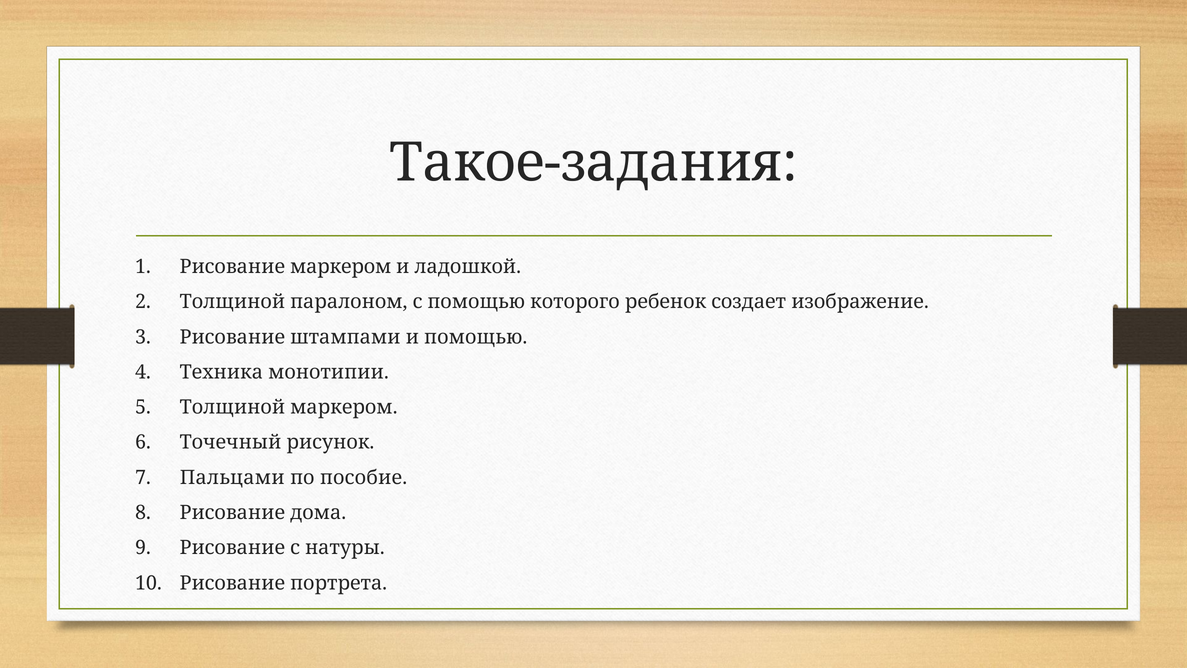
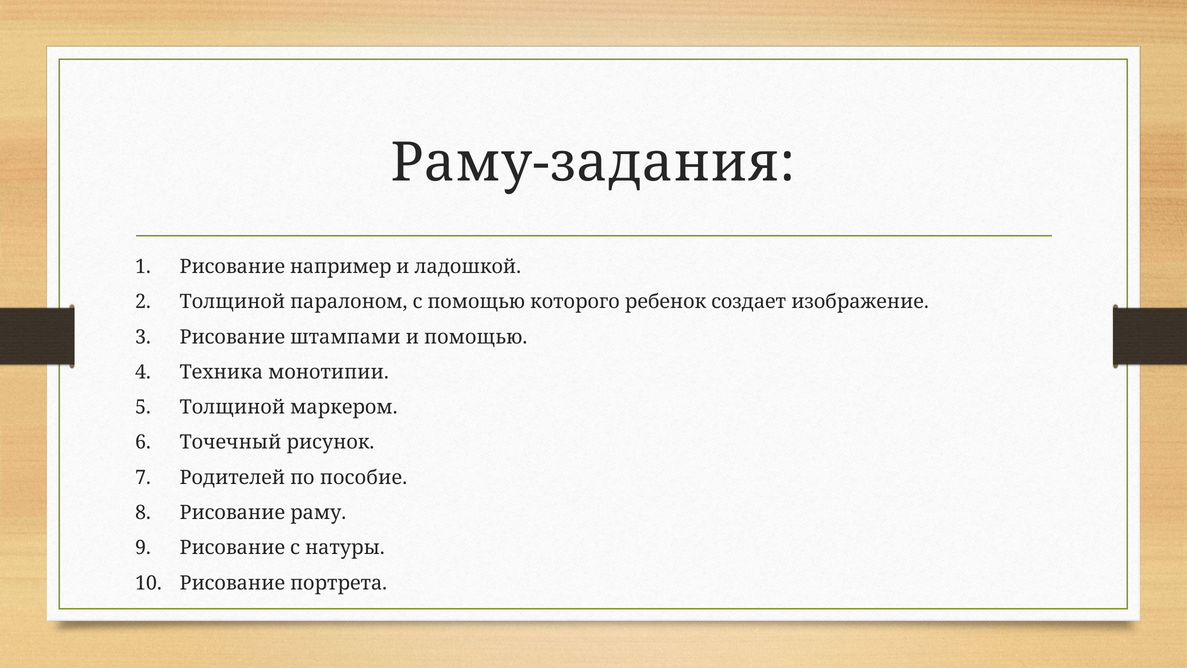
Такое-задания: Такое-задания -> Раму-задания (593, 163)
Рисование маркером: маркером -> например (341, 267)
Пальцами: Пальцами -> Родителей (232, 477)
дома: дома -> раму (318, 512)
